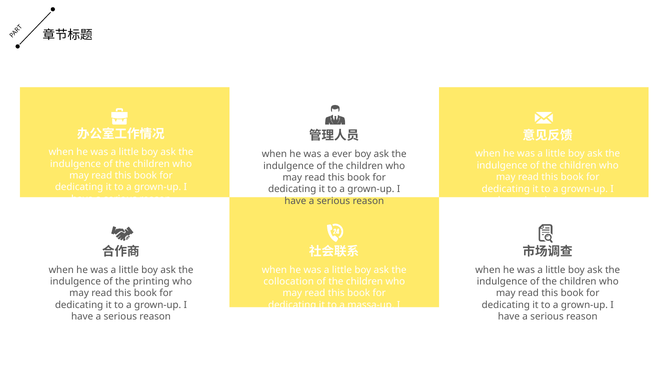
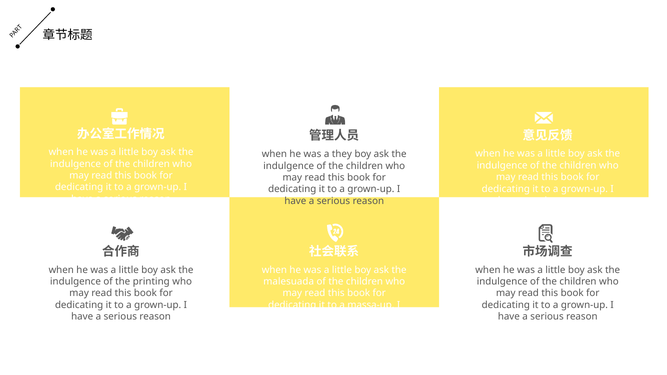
ever: ever -> they (342, 154)
collocation: collocation -> malesuada (289, 282)
